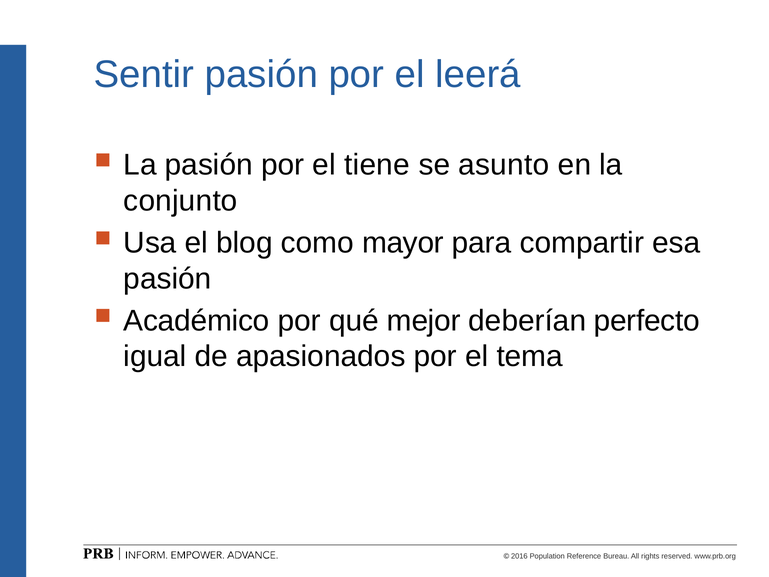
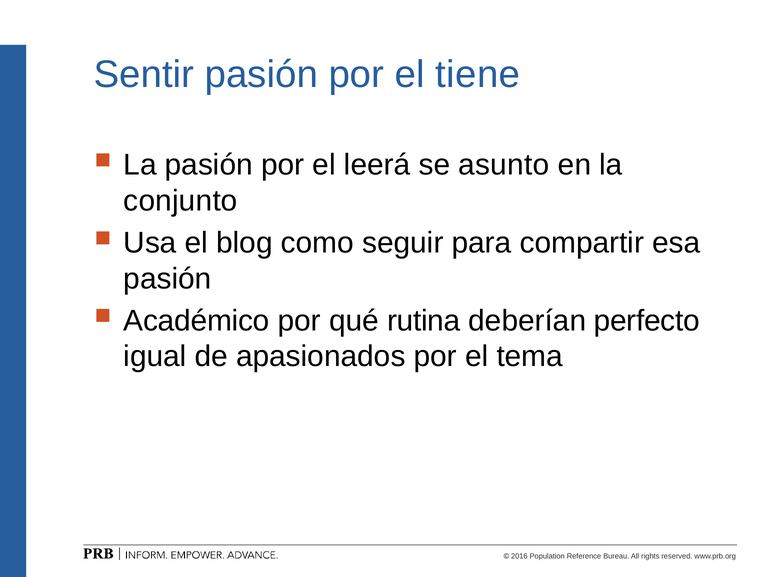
leerá: leerá -> tiene (478, 74)
tiene: tiene -> leerá (377, 165)
mayor: mayor -> seguir (403, 243)
mejor: mejor -> rutina (424, 320)
